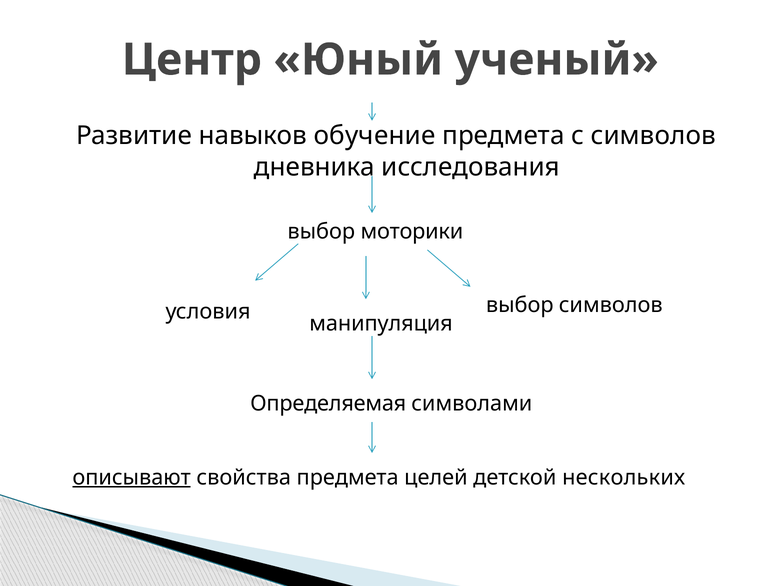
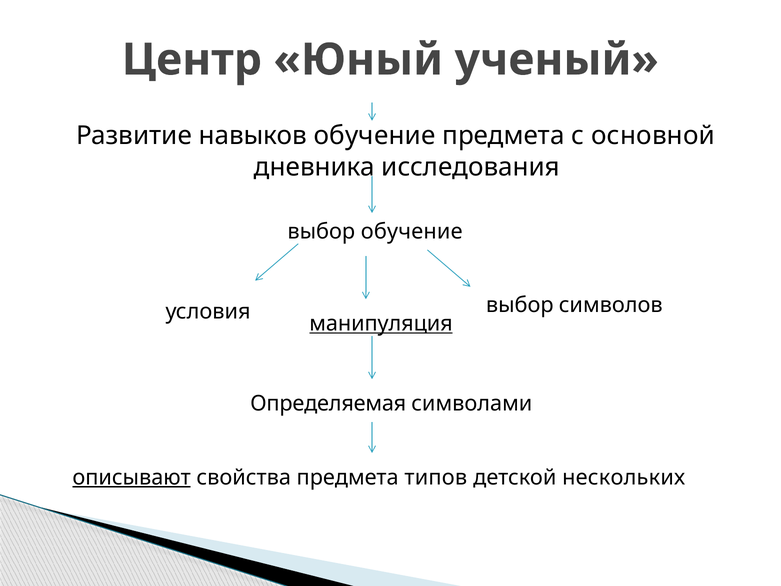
с символов: символов -> основной (653, 136)
выбор моторики: моторики -> обучение (412, 231)
манипуляция underline: none -> present (381, 324)
целей: целей -> типов (436, 477)
